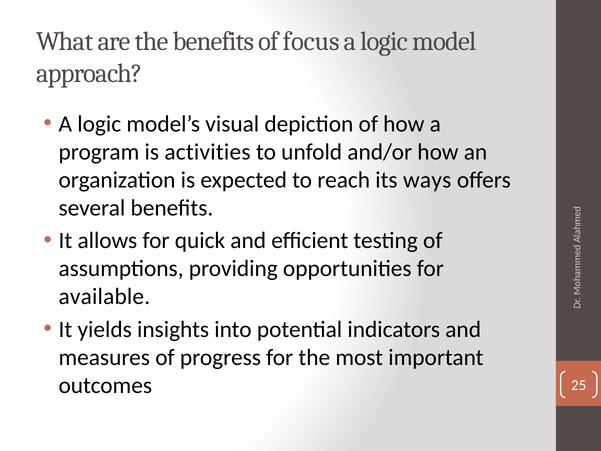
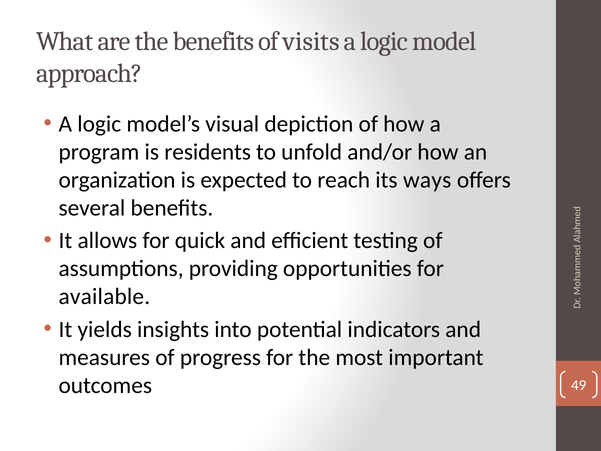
focus: focus -> visits (311, 41)
activities: activities -> residents (208, 152)
25: 25 -> 49 (579, 385)
